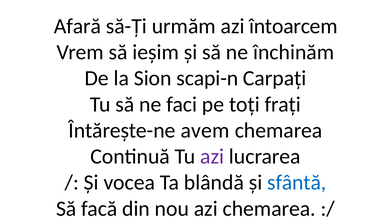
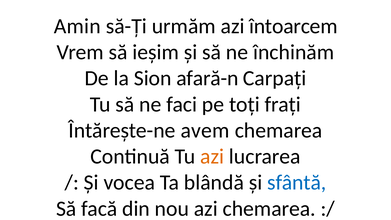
Afară: Afară -> Amin (77, 26)
scapi-n: scapi-n -> afară-n (207, 78)
azi colour: purple -> orange (212, 156)
